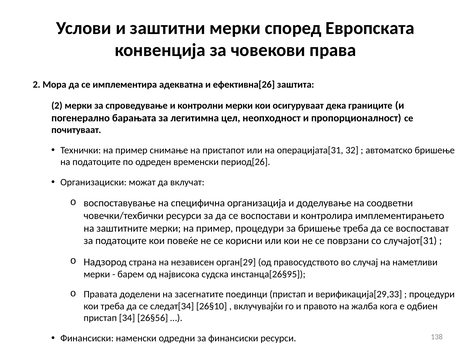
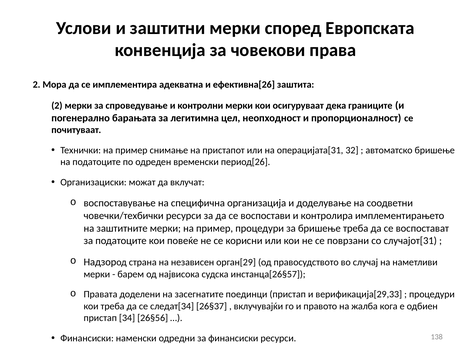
инстанца[26§95: инстанца[26§95 -> инстанца[26§57 (268, 274)
26§10: 26§10 -> 26§37 (212, 306)
